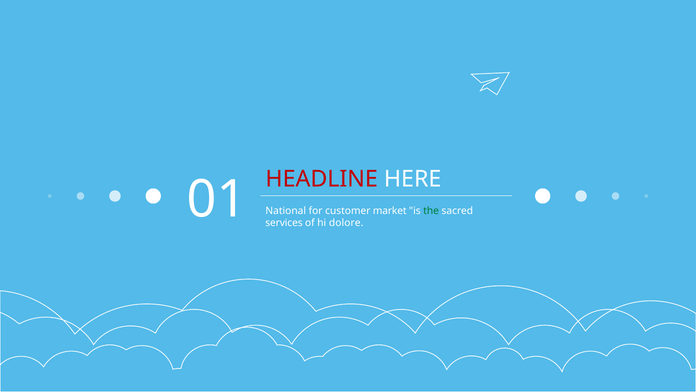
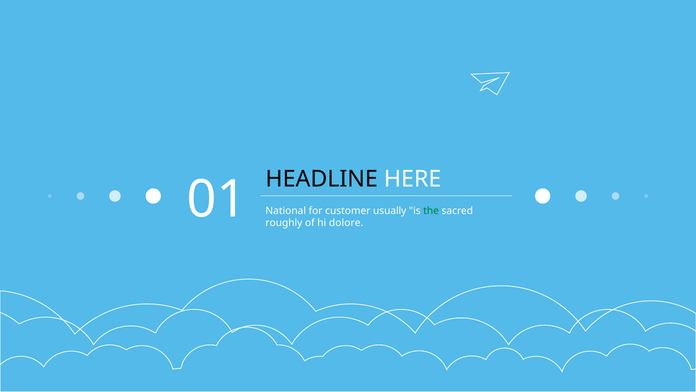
HEADLINE colour: red -> black (322, 179)
market: market -> usually (390, 211)
services: services -> roughly (284, 223)
